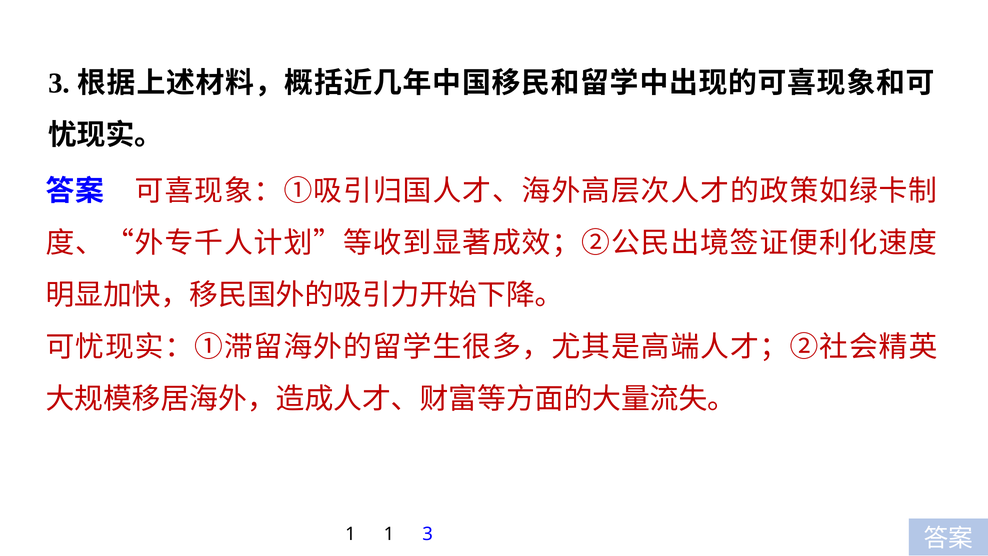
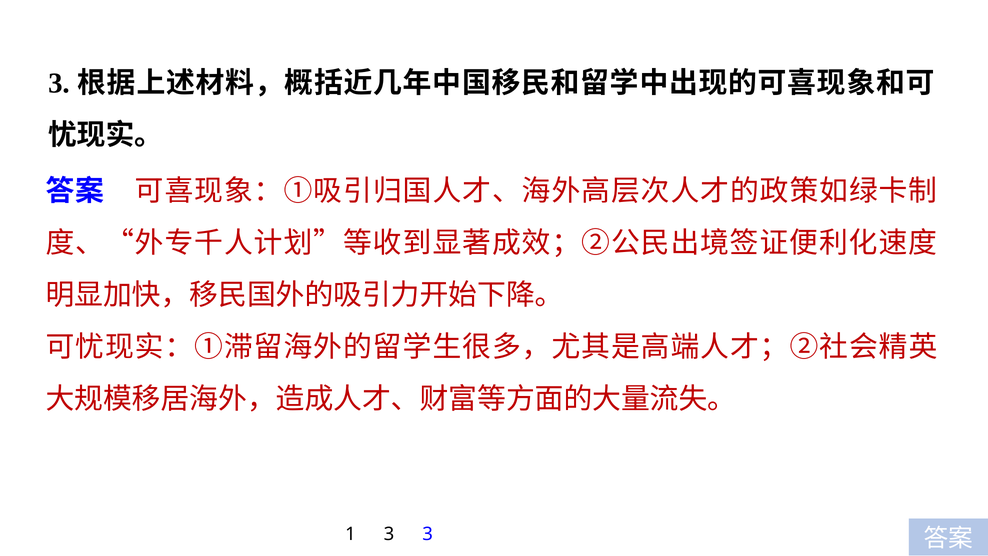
1 1: 1 -> 3 (389, 534)
